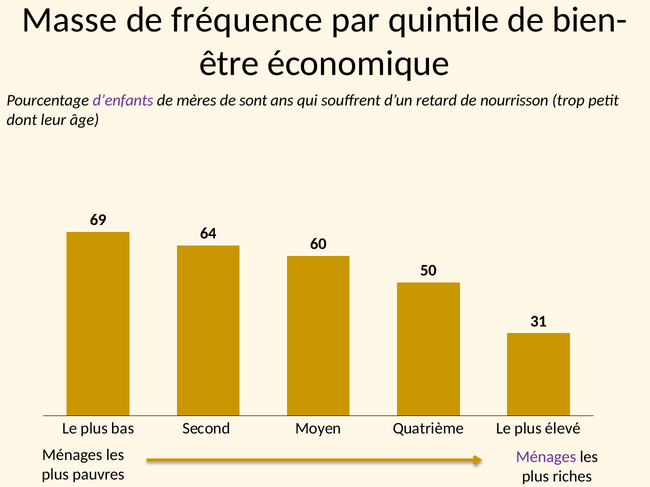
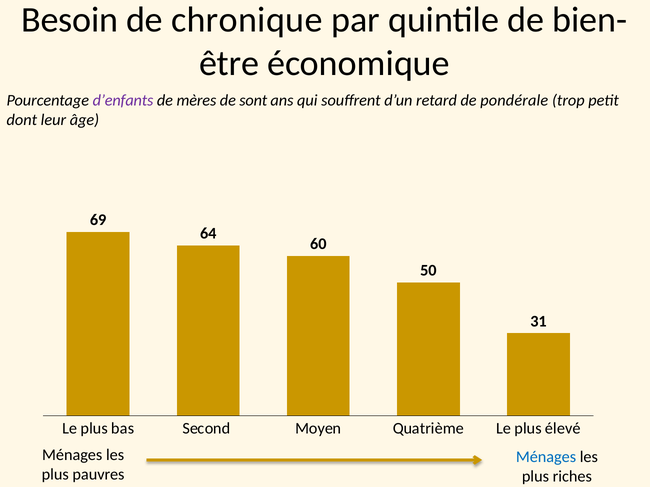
Masse: Masse -> Besoin (70, 20)
fréquence: fréquence -> chronique (247, 20)
nourrisson: nourrisson -> pondérale (514, 101)
Ménages colour: purple -> blue (546, 457)
